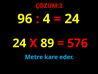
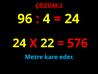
89: 89 -> 22 (47, 43)
